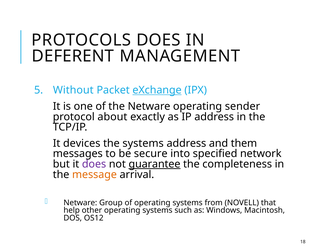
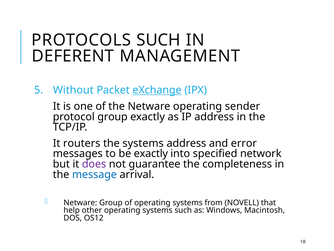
PROTOCOLS DOES: DOES -> SUCH (158, 40)
protocol about: about -> group (113, 116)
devices: devices -> routers (82, 143)
them: them -> error (244, 143)
be secure: secure -> exactly (151, 153)
guarantee underline: present -> none (155, 164)
message colour: orange -> blue (94, 174)
